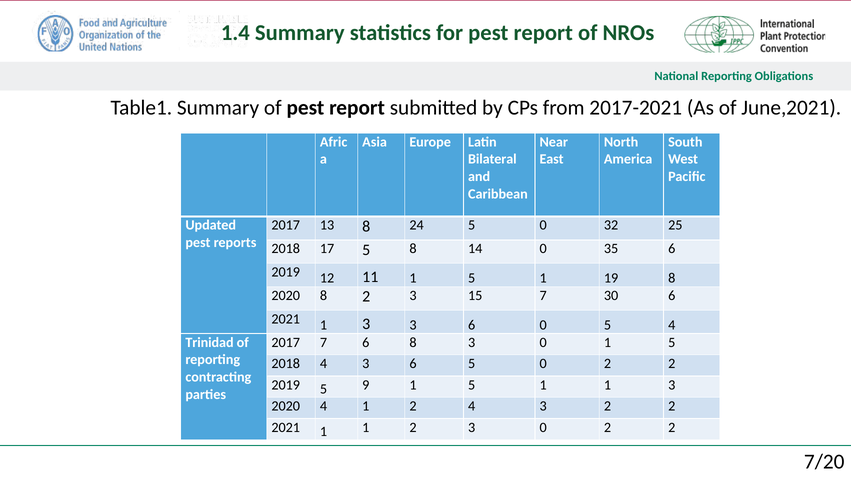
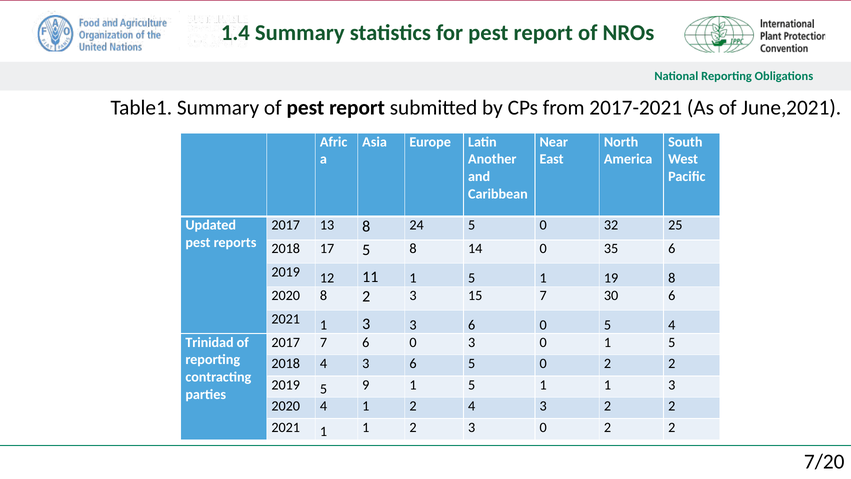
Bilateral: Bilateral -> Another (492, 159)
7 6 8: 8 -> 0 (413, 342)
